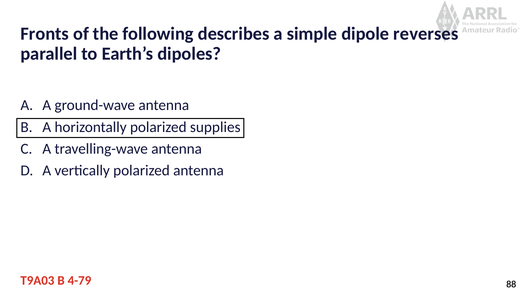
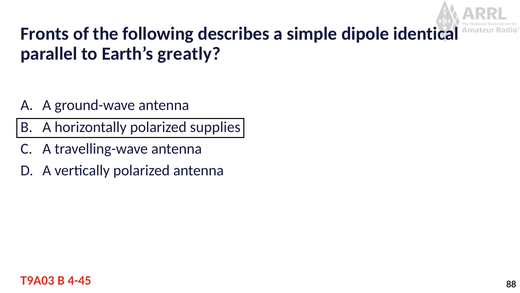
reverses: reverses -> identical (426, 34)
dipoles: dipoles -> greatly (189, 54)
4-79: 4-79 -> 4-45 (79, 280)
